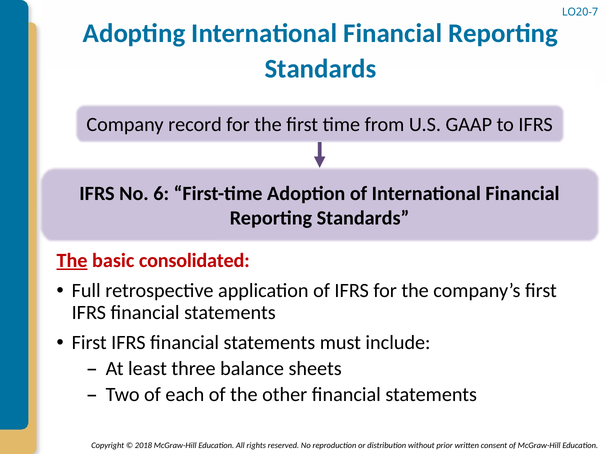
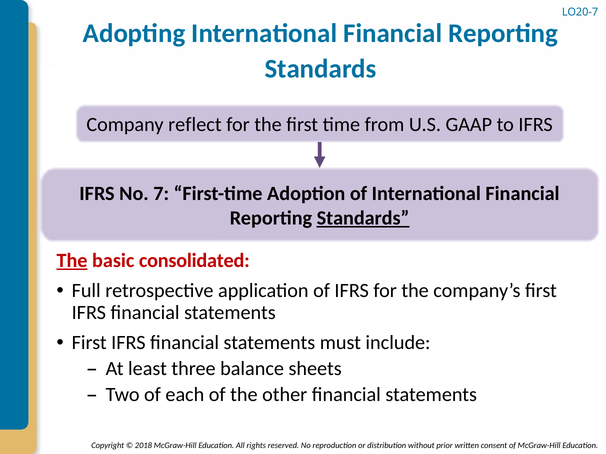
record: record -> reflect (195, 125)
6: 6 -> 7 (161, 194)
Standards underline: none -> present (363, 218)
